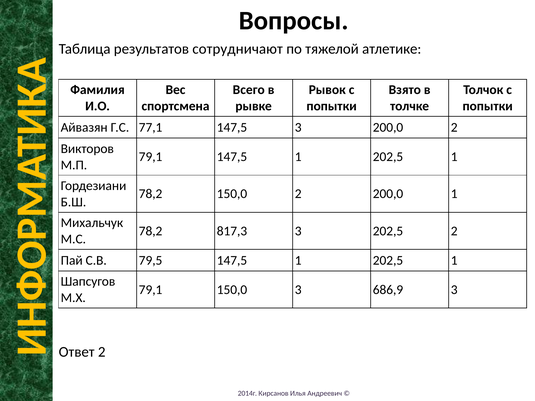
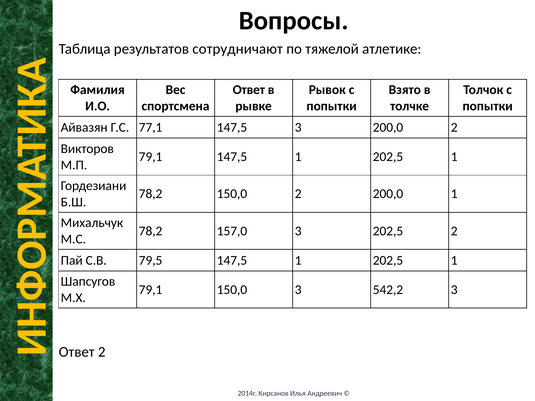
Всего: Всего -> Ответ (249, 90)
817,3: 817,3 -> 157,0 (232, 231)
686,9: 686,9 -> 542,2 (388, 290)
